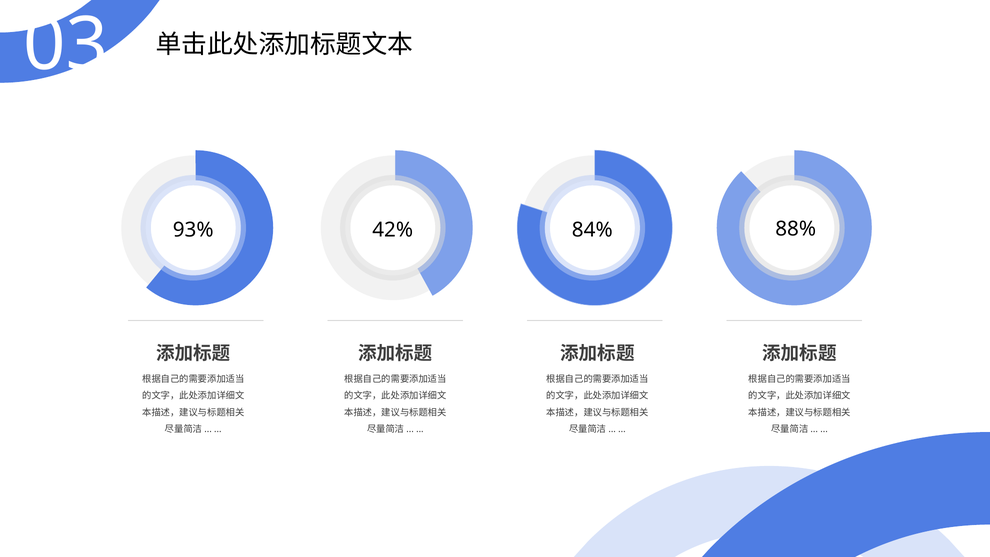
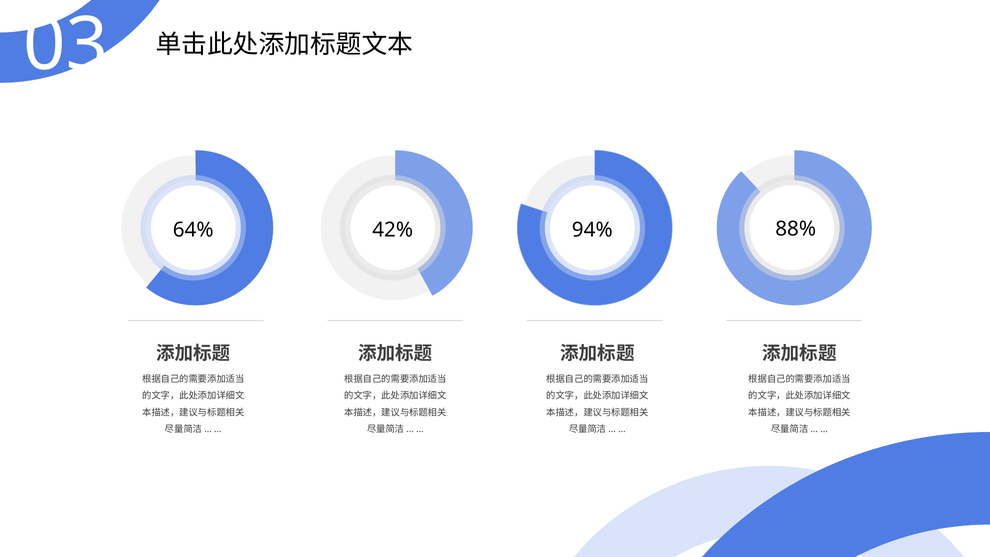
93%: 93% -> 64% (193, 230)
84%: 84% -> 94% (592, 230)
